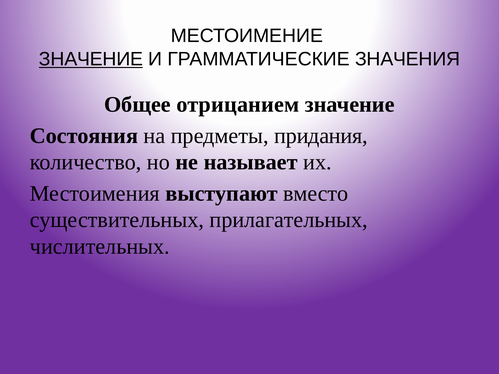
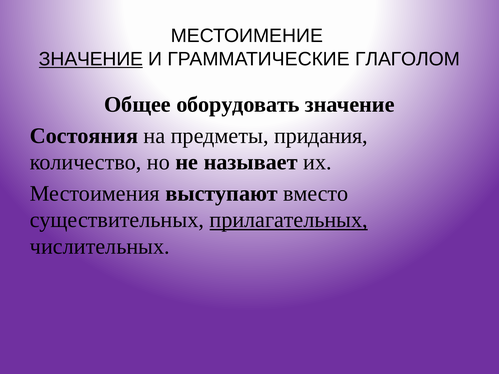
ЗНАЧЕНИЯ: ЗНАЧЕНИЯ -> ГЛАГОЛОМ (408, 59)
отрицанием: отрицанием -> оборудовать (238, 105)
прилагательных underline: none -> present (289, 220)
